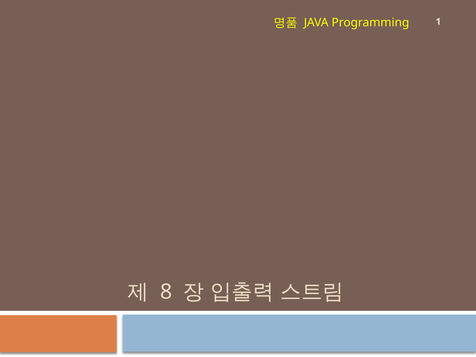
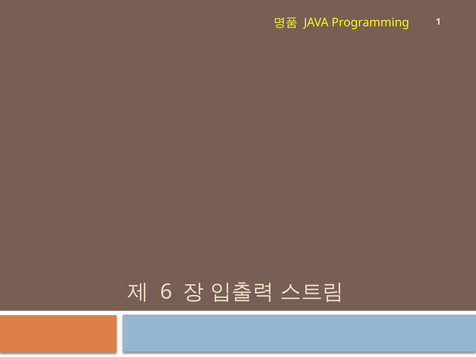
8: 8 -> 6 (166, 292)
